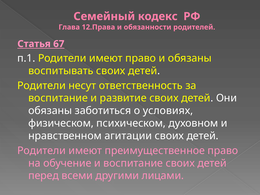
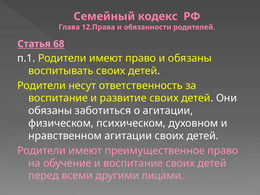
67: 67 -> 68 (59, 44)
о условиях: условиях -> агитации (168, 111)
